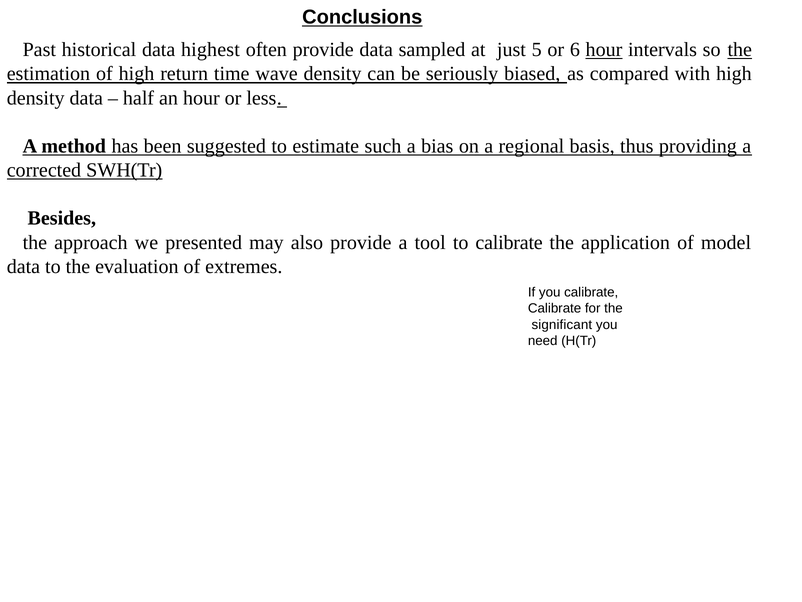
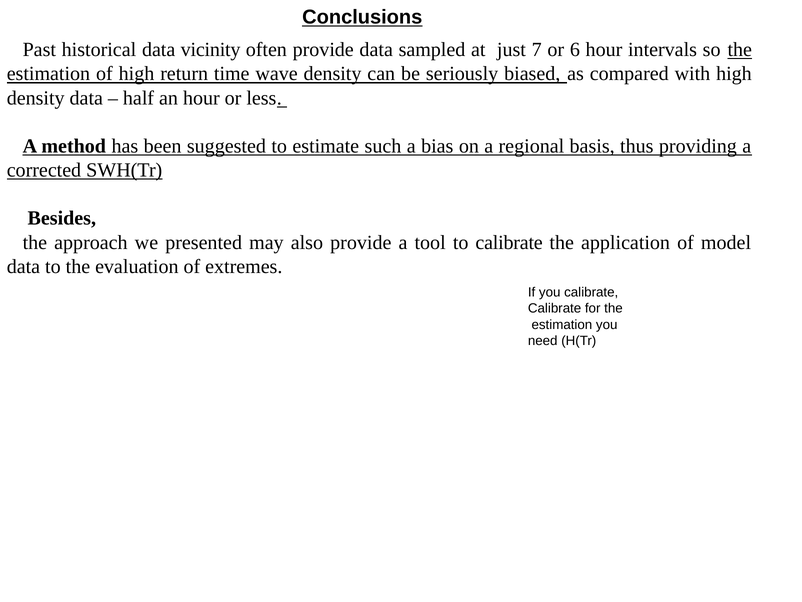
highest: highest -> vicinity (211, 50)
5: 5 -> 7 (537, 50)
hour underline: present -> none (604, 50)
significant: significant -> estimation (562, 324)
